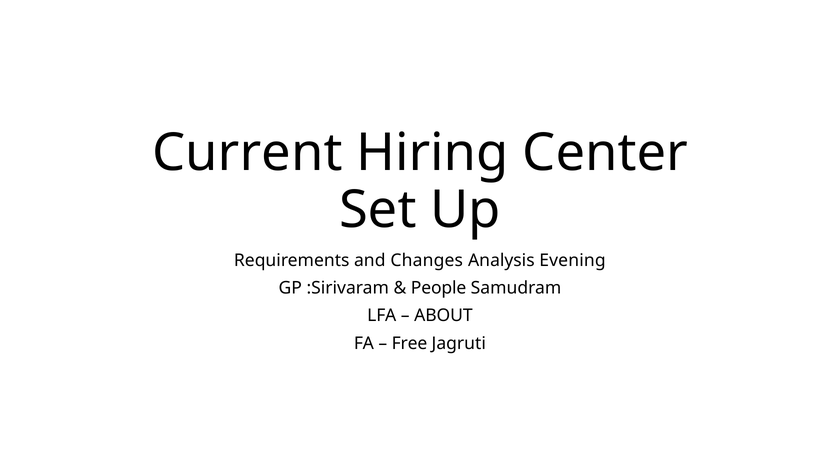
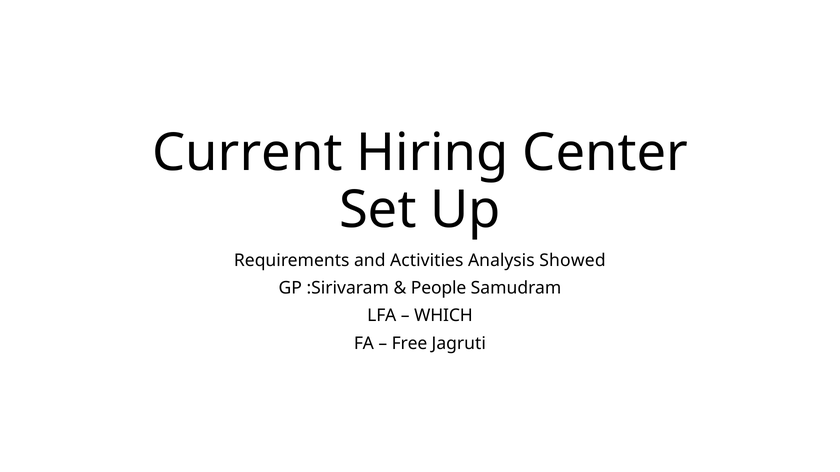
Changes: Changes -> Activities (427, 261)
Evening: Evening -> Showed (572, 261)
ABOUT: ABOUT -> WHICH (443, 316)
